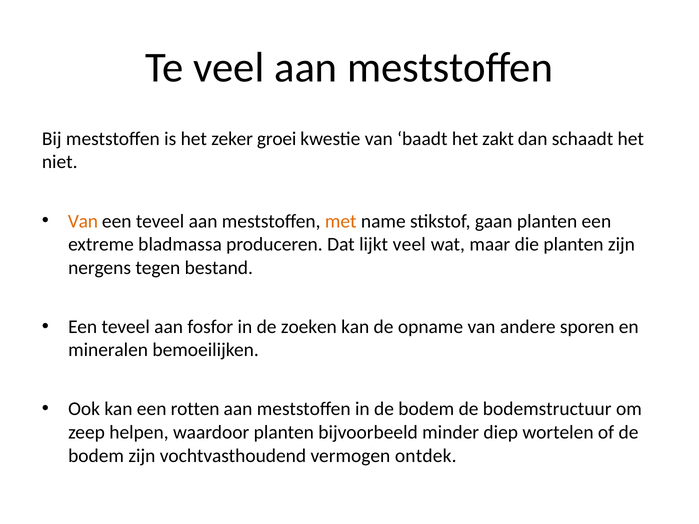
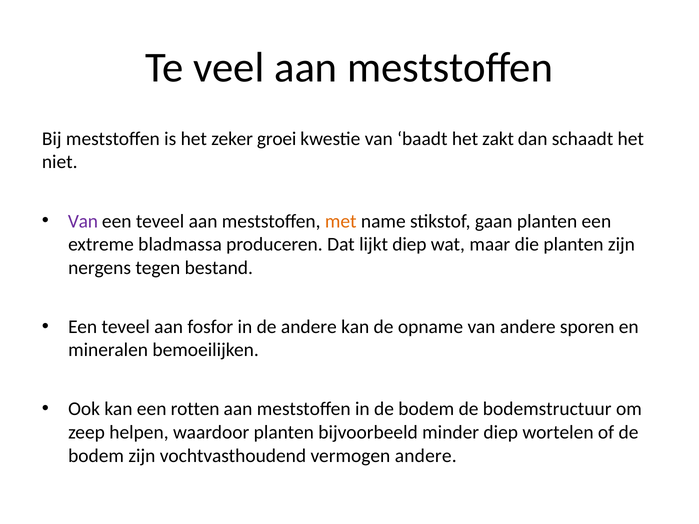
Van colour: orange -> purple (83, 221)
lijkt veel: veel -> diep (409, 245)
de zoeken: zoeken -> andere (309, 327)
vermogen ontdek: ontdek -> andere (426, 456)
